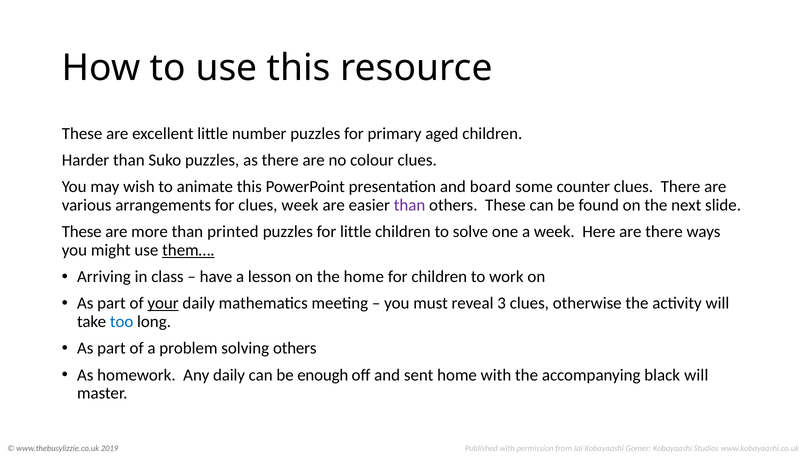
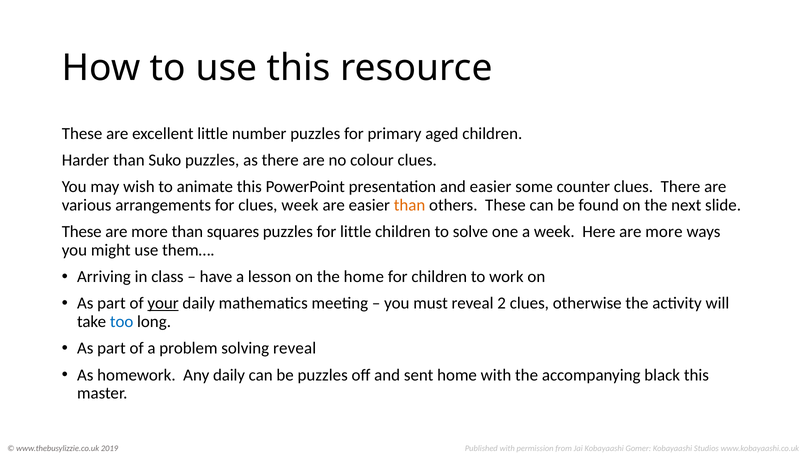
and board: board -> easier (491, 187)
than colour: purple -> orange (410, 205)
printed: printed -> squares (233, 232)
Here are there: there -> more (664, 232)
them… underline: present -> none (188, 250)
3: 3 -> 2 (502, 304)
solving others: others -> reveal (295, 348)
be enough: enough -> puzzles (323, 375)
black will: will -> this (696, 375)
